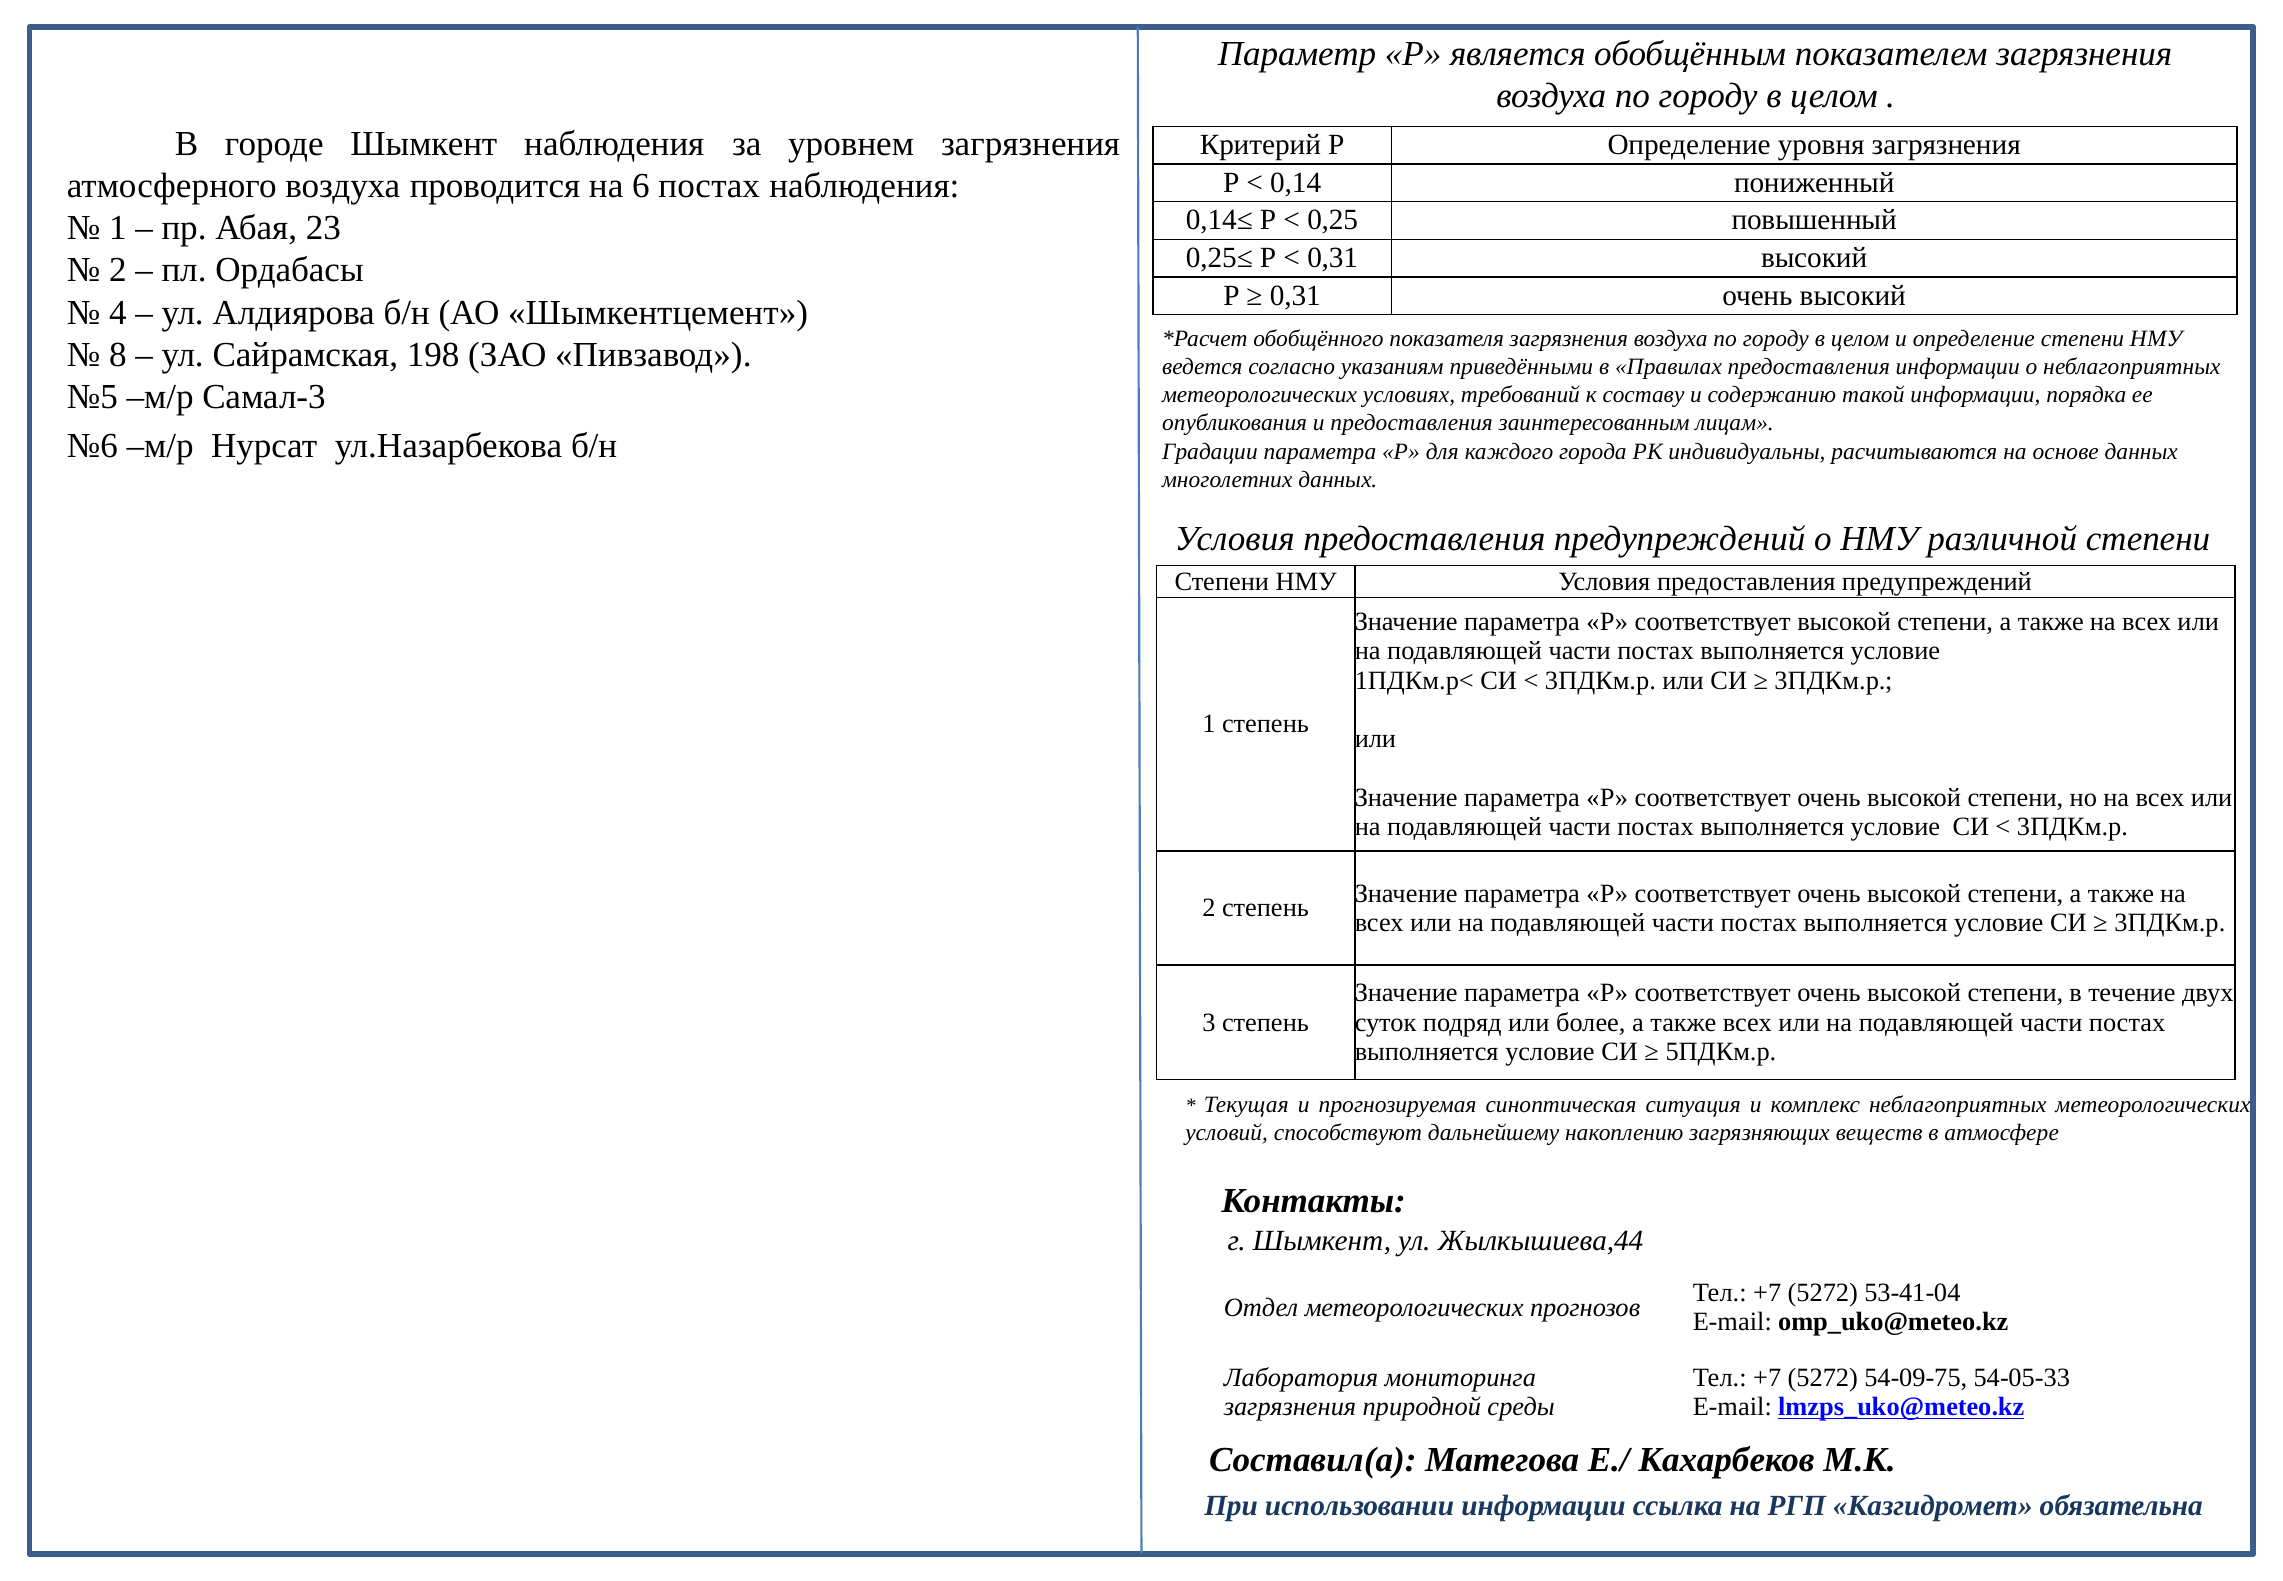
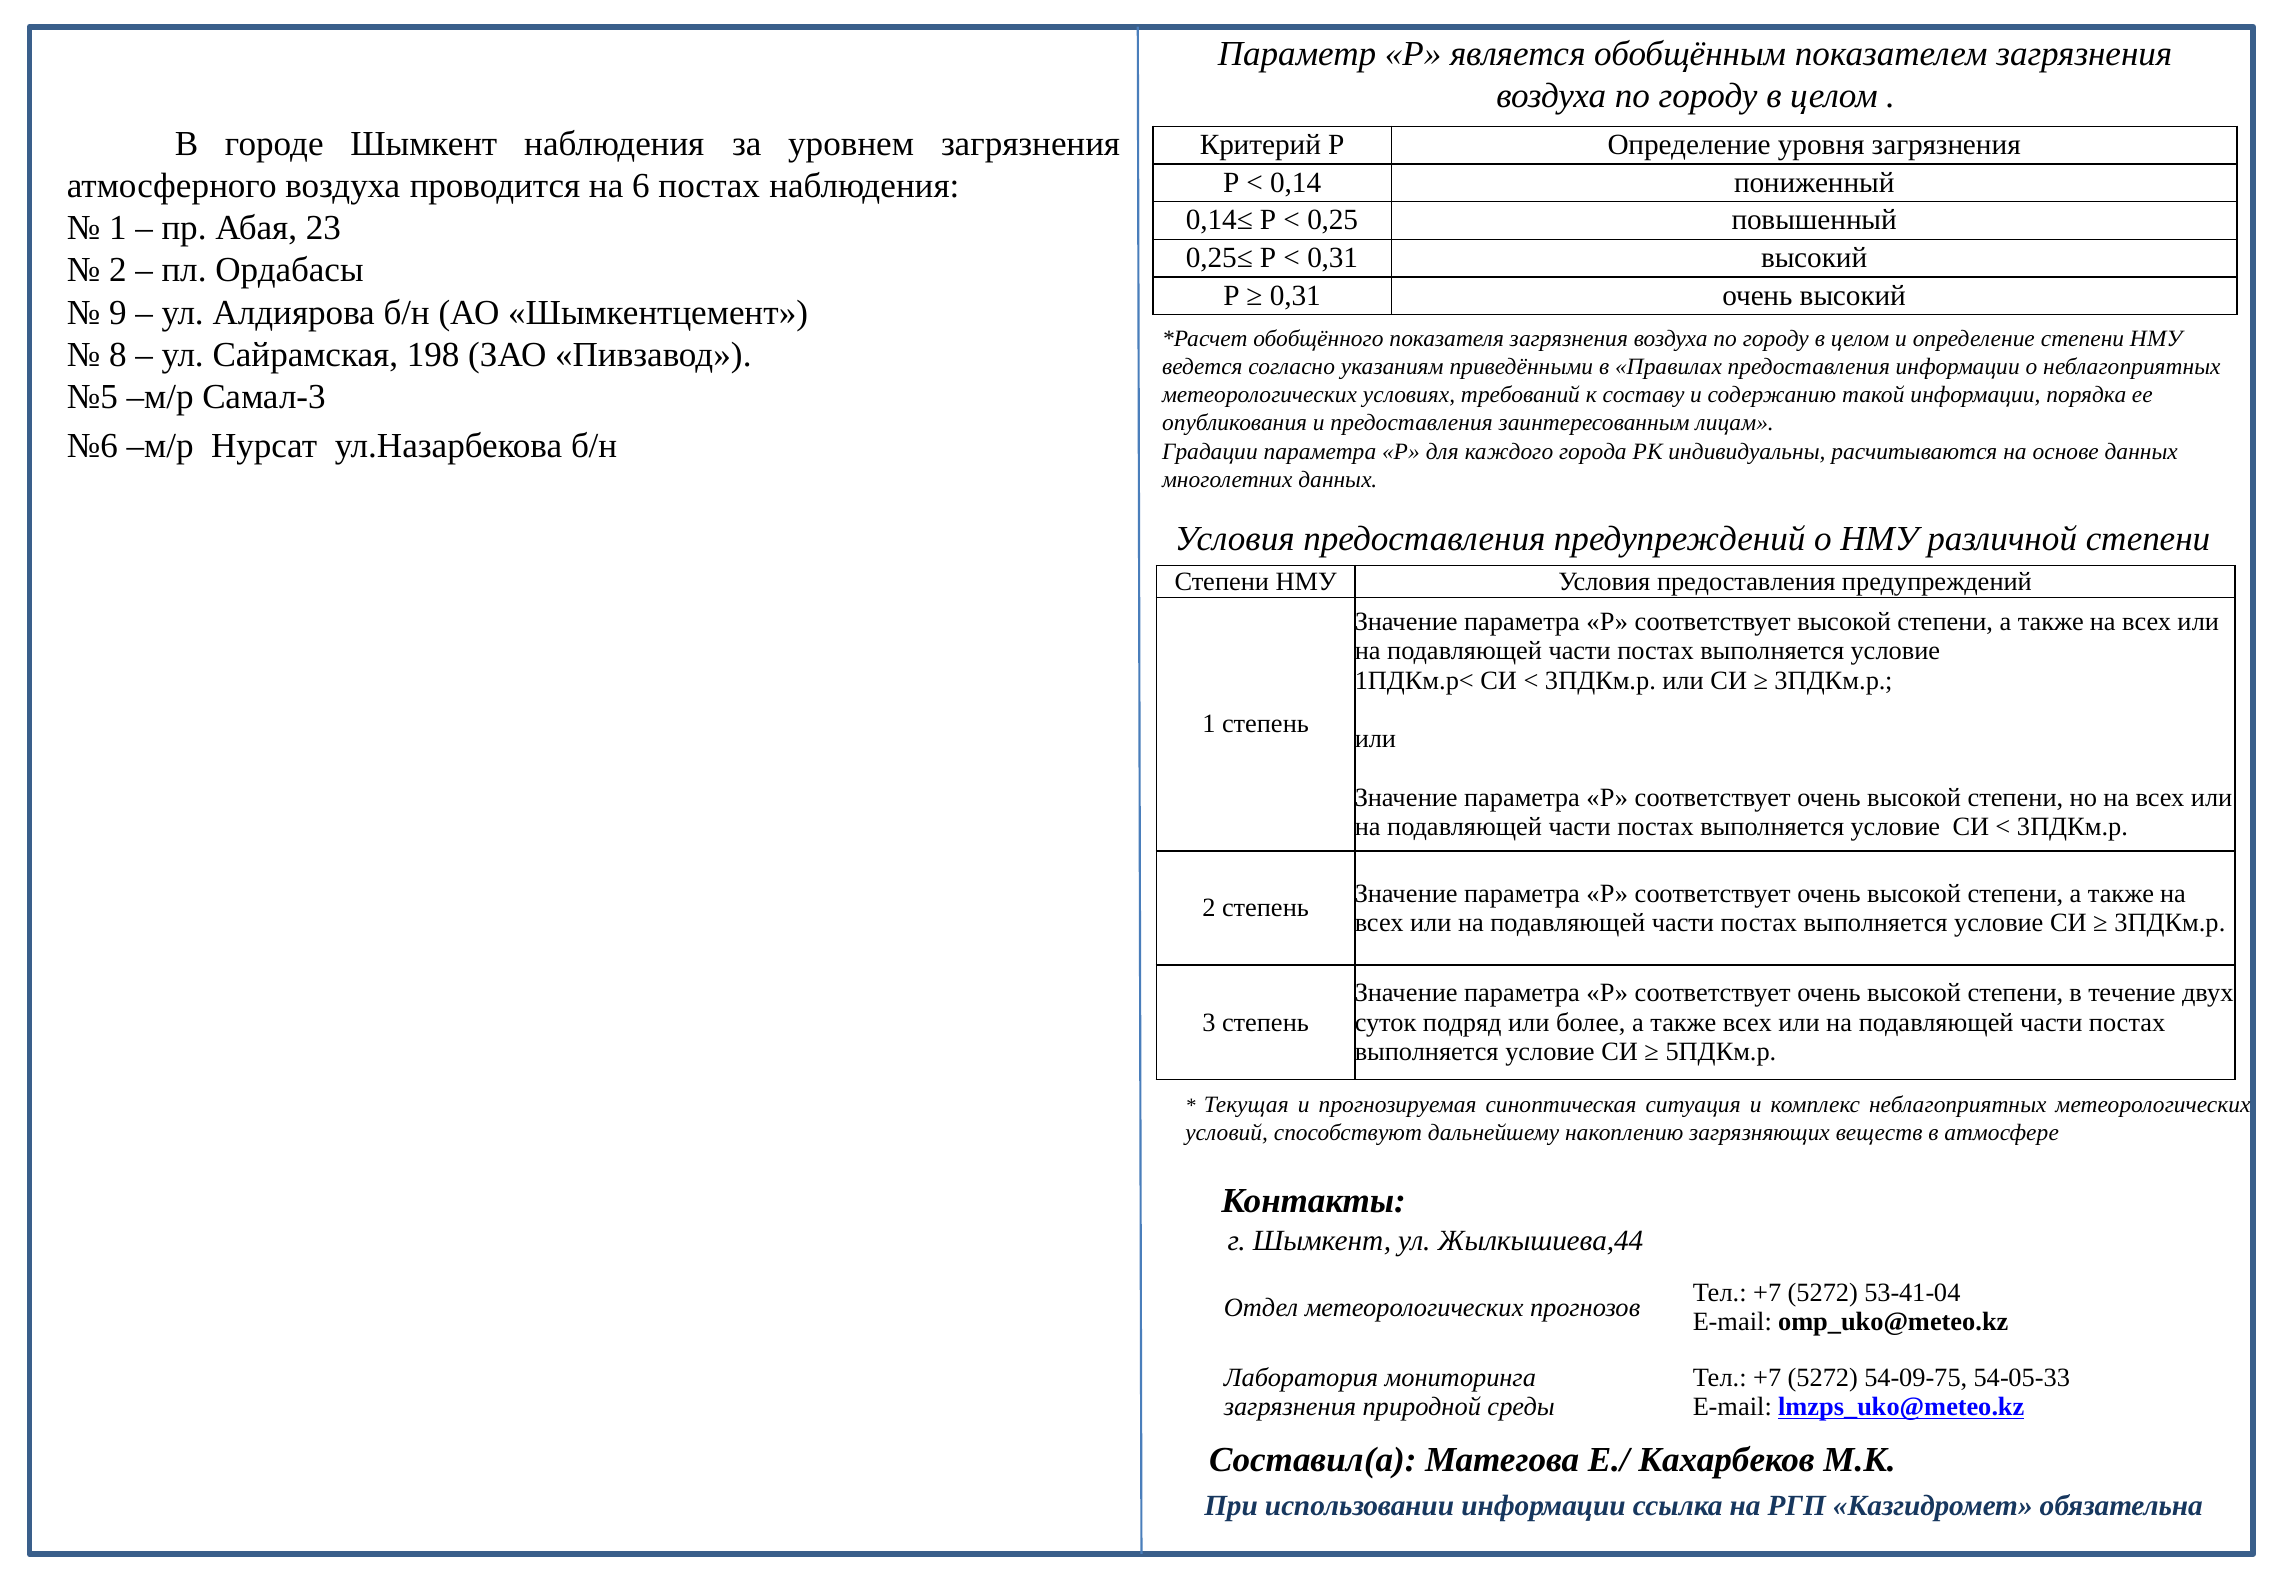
4: 4 -> 9 (118, 312)
